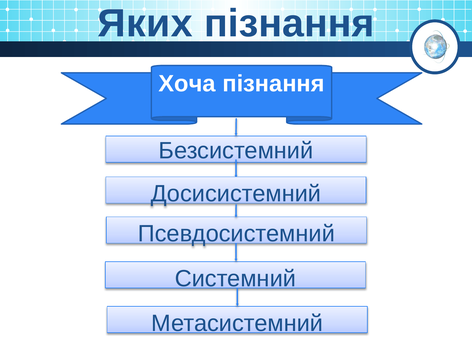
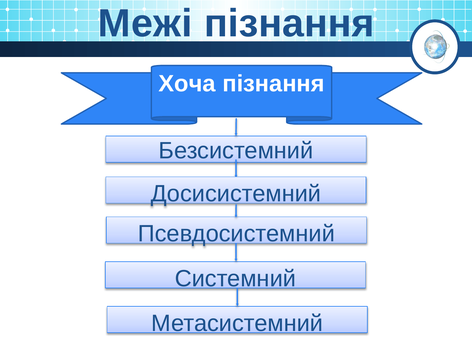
Яких: Яких -> Межі (145, 24)
